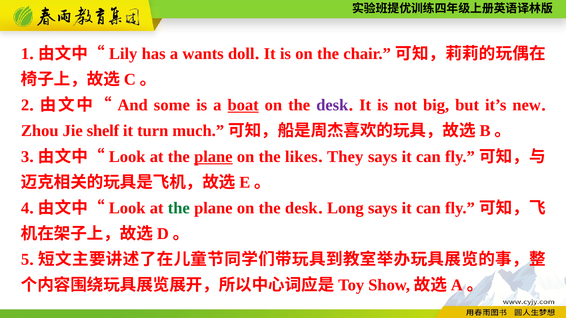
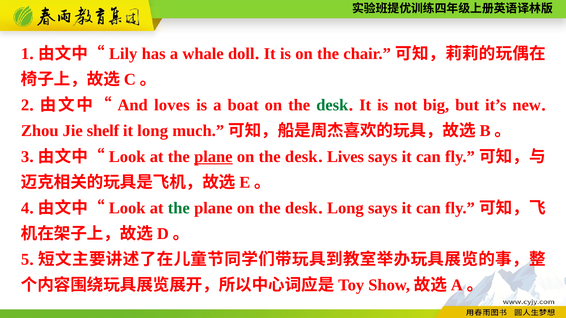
wants: wants -> whale (203, 54)
some: some -> loves (172, 105)
boat underline: present -> none (243, 105)
desk colour: purple -> green (332, 105)
it turn: turn -> long (153, 131)
likes: likes -> desk (301, 157)
They: They -> Lives (345, 157)
